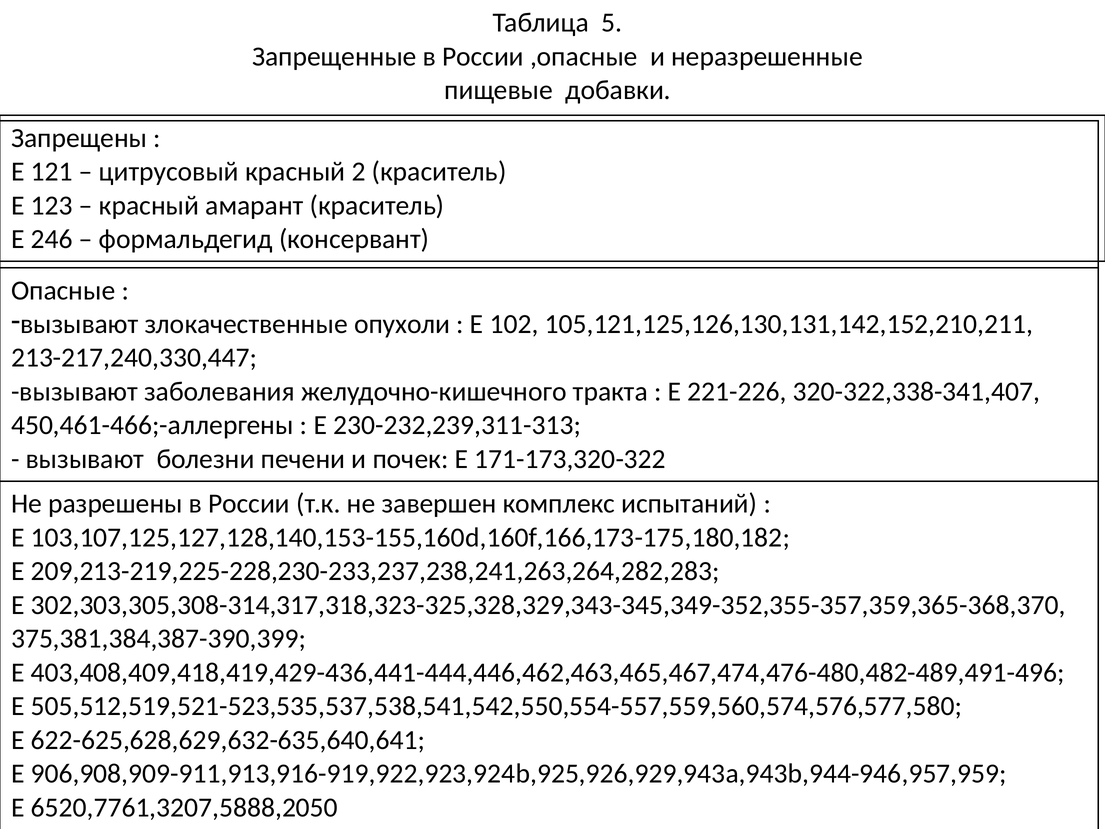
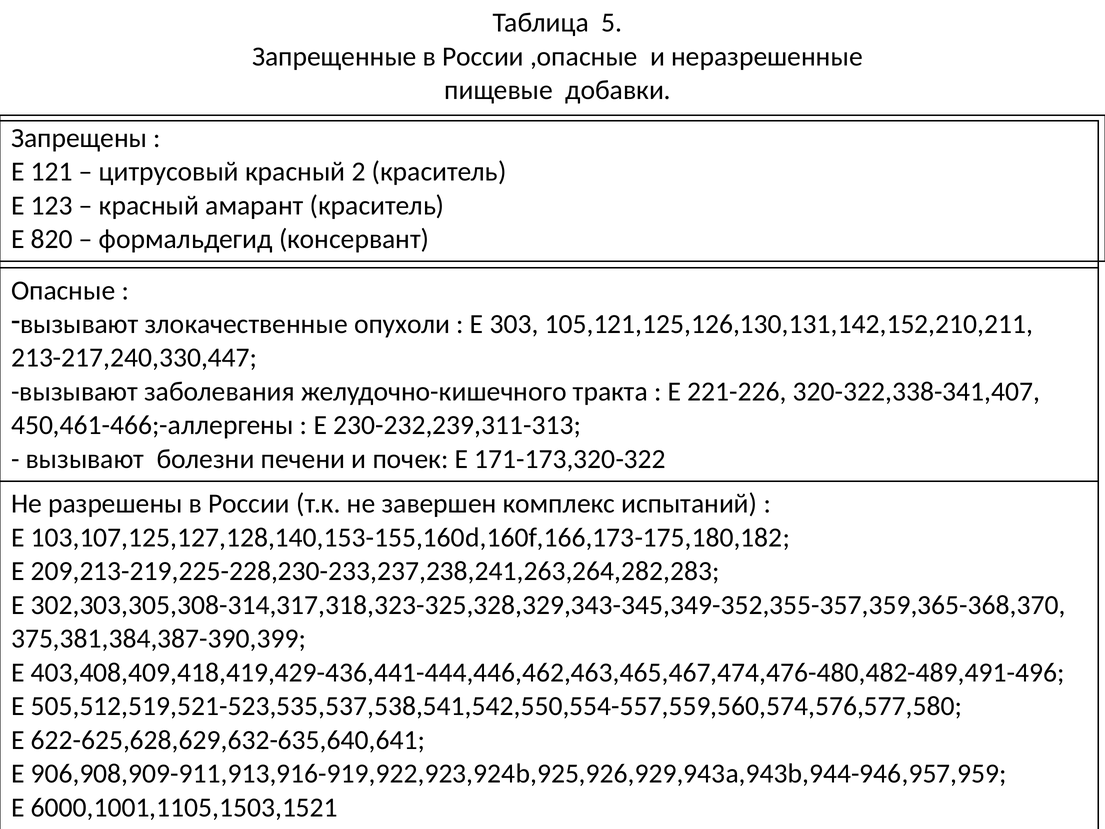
246: 246 -> 820 (52, 239)
102: 102 -> 303 (514, 324)
6520,7761,3207,5888,2050: 6520,7761,3207,5888,2050 -> 6000,1001,1105,1503,1521 (184, 807)
